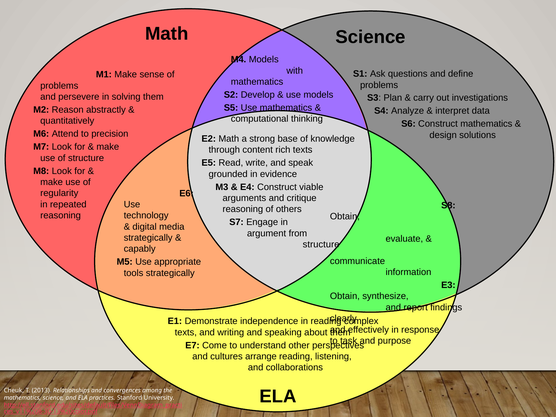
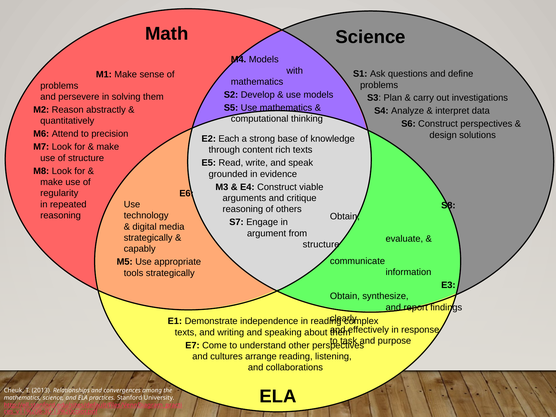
Construct mathematics: mathematics -> perspectives (486, 124)
E2 Math: Math -> Each (229, 139)
